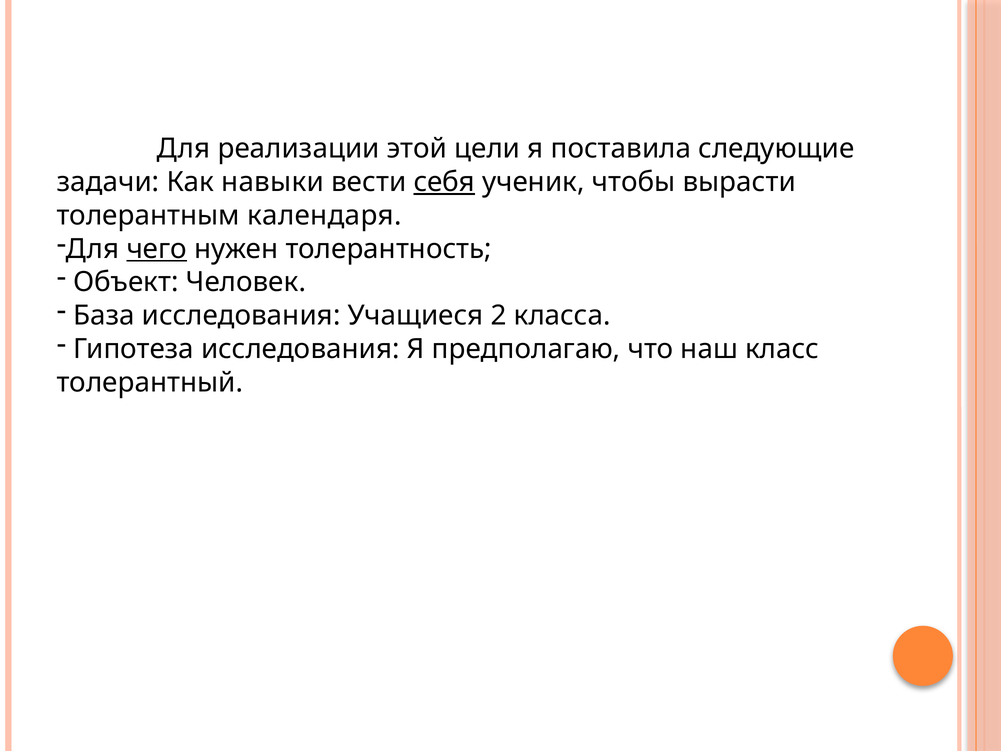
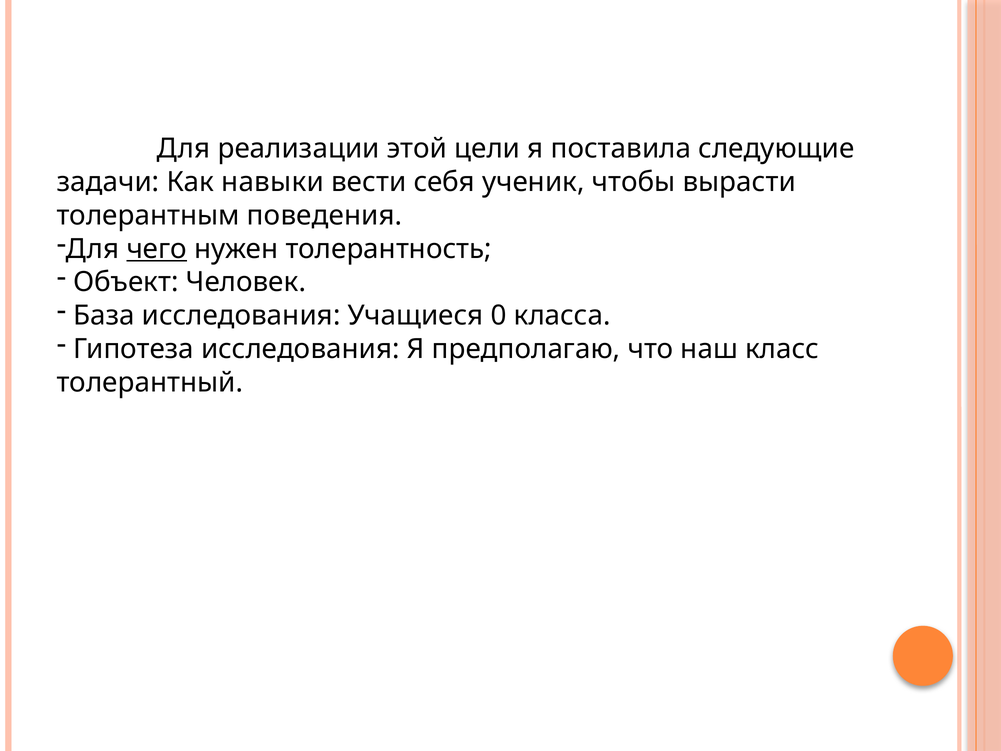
себя underline: present -> none (444, 182)
календаря: календаря -> поведения (325, 215)
2: 2 -> 0 (499, 316)
